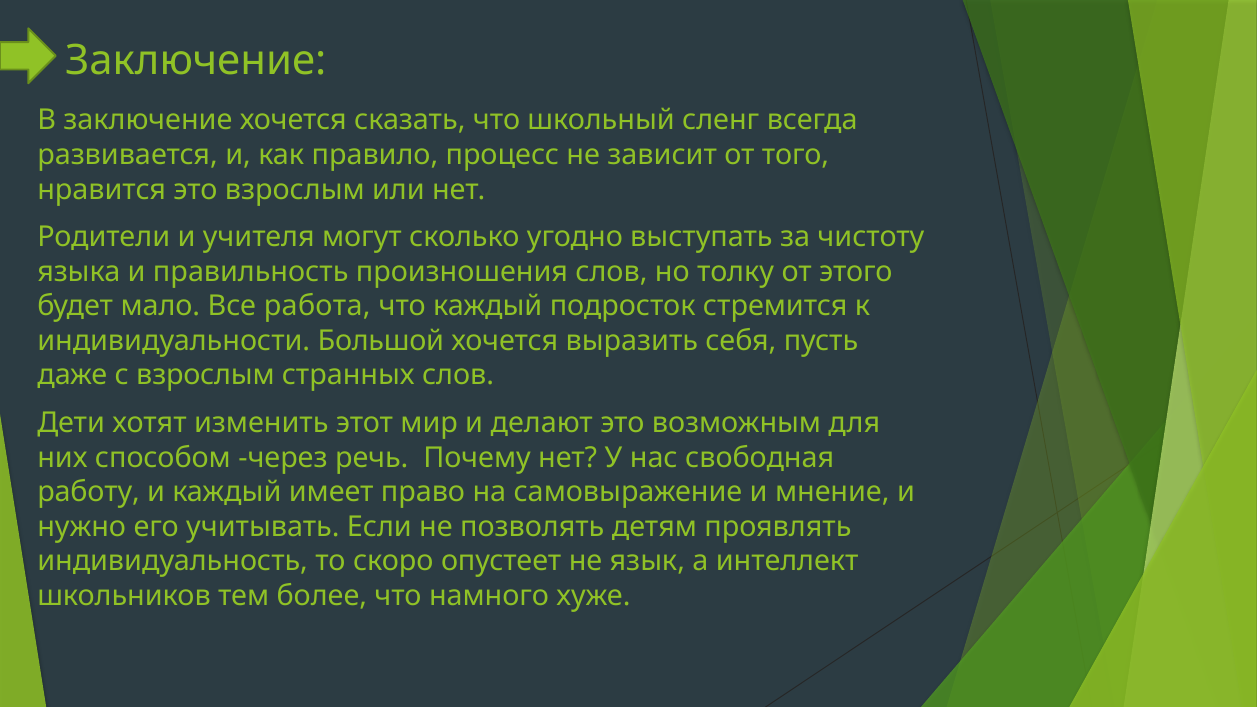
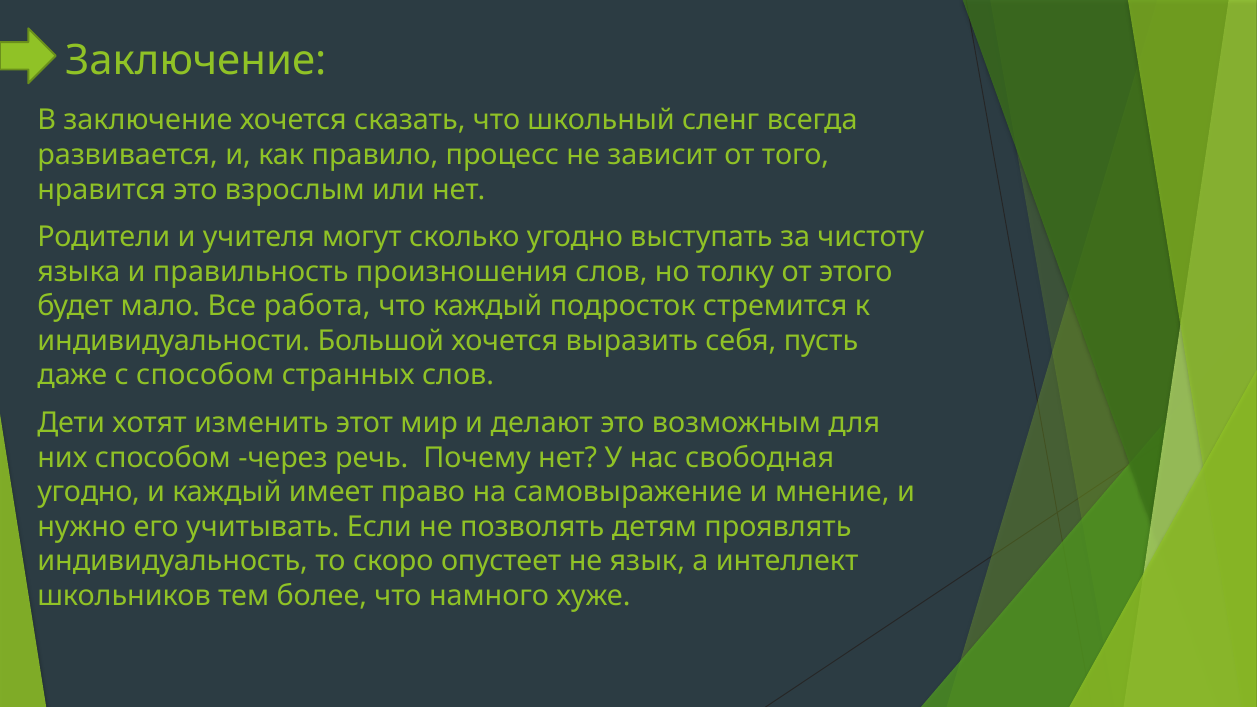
с взрослым: взрослым -> способом (205, 375)
работу: работу -> угодно (89, 492)
